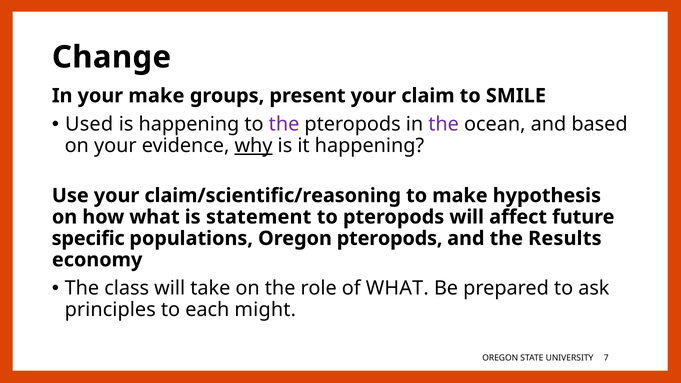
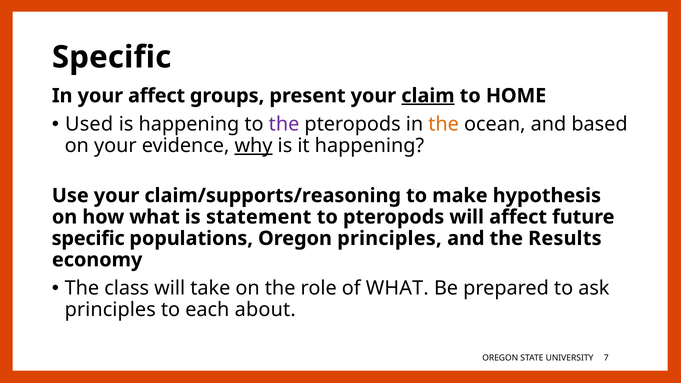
Change: Change -> Specific (112, 57)
your make: make -> affect (157, 96)
claim underline: none -> present (428, 96)
SMILE: SMILE -> HOME (516, 96)
the colour: purple -> orange (444, 124)
claim/scientific/reasoning: claim/scientific/reasoning -> claim/supports/reasoning (273, 196)
Oregon pteropods: pteropods -> principles (389, 238)
might: might -> about (265, 310)
